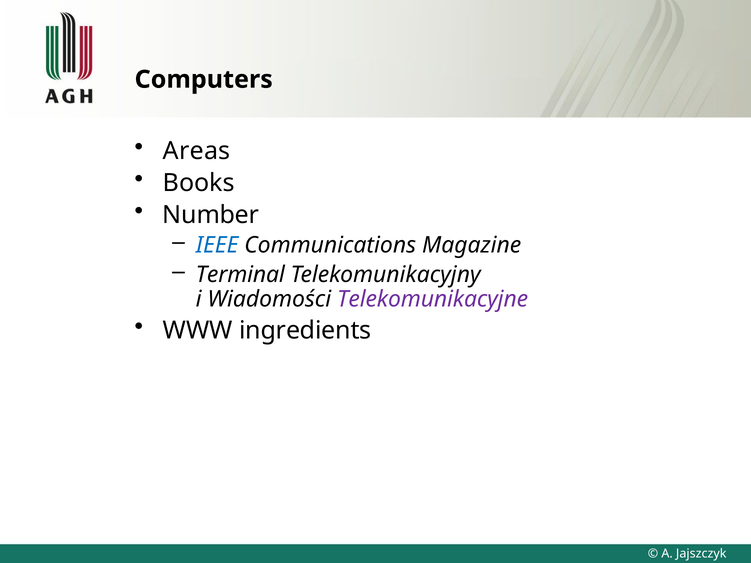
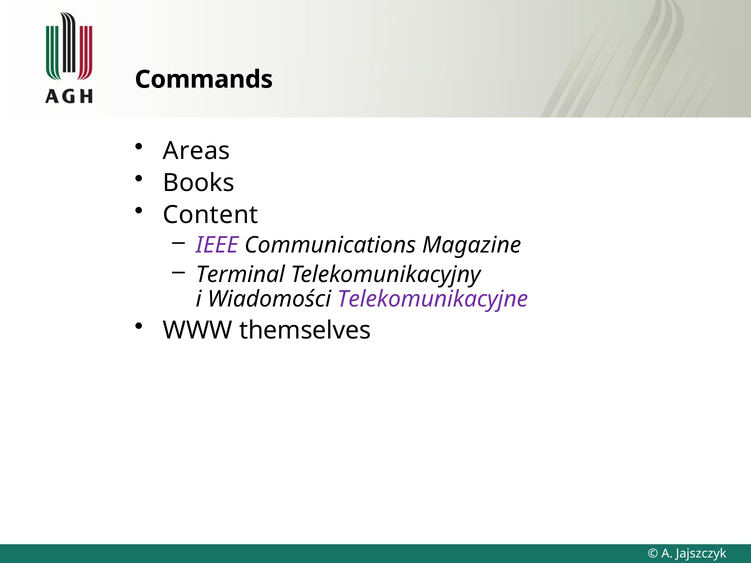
Computers: Computers -> Commands (204, 80)
Number: Number -> Content (211, 215)
IEEE colour: blue -> purple (217, 245)
ingredients: ingredients -> themselves (305, 330)
